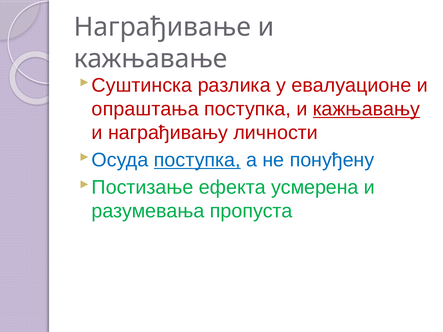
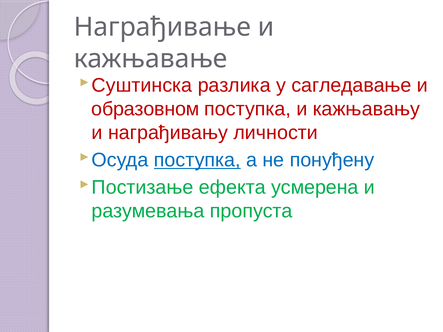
евалуационе: евалуационе -> сагледавање (351, 86)
опраштања: опраштања -> образовном (145, 109)
кажњавању underline: present -> none (366, 109)
